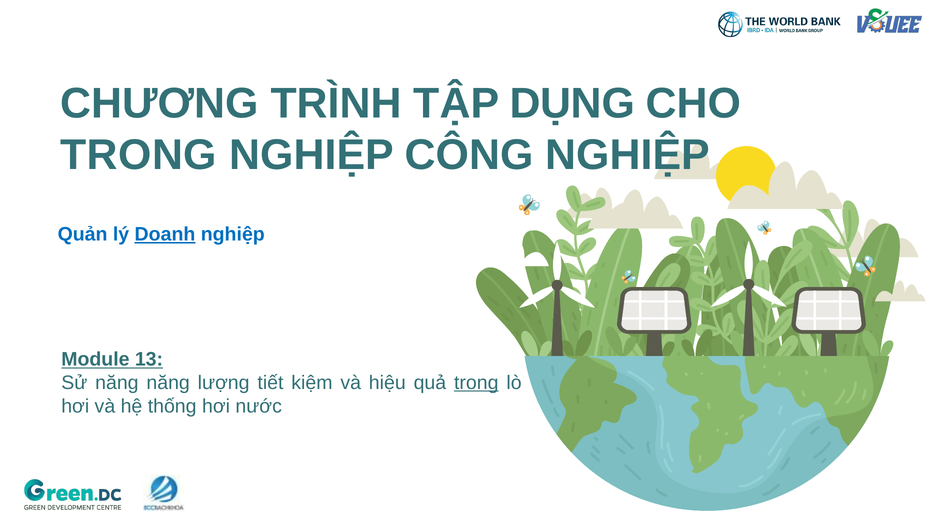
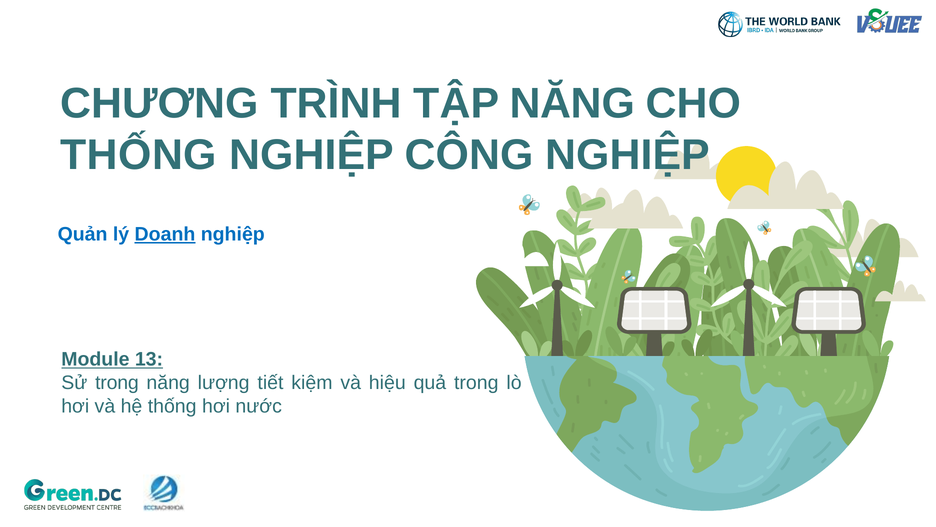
TẬP DỤNG: DỤNG -> NĂNG (572, 104)
TRONG: TRONG -> THỐNG (139, 155)
Sử năng: năng -> trong (117, 382)
trong underline: present -> none (476, 382)
